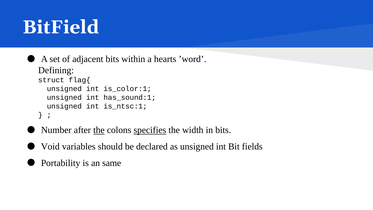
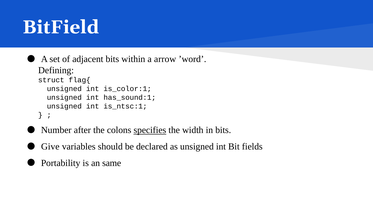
hearts: hearts -> arrow (165, 59)
the underline: present -> none (99, 130)
Void: Void -> Give (50, 146)
